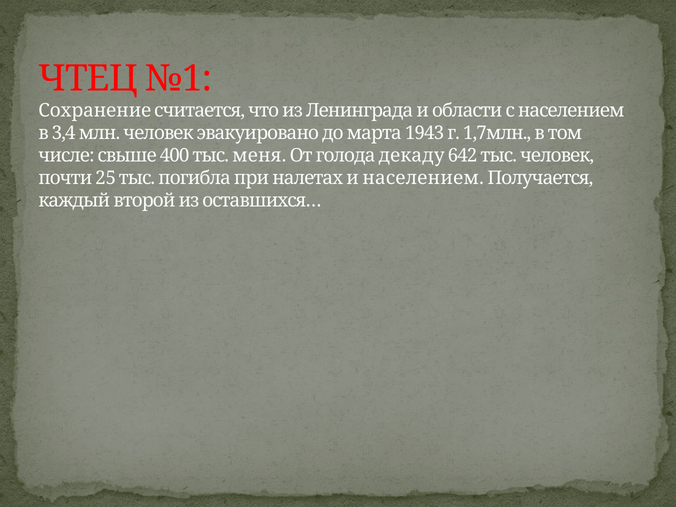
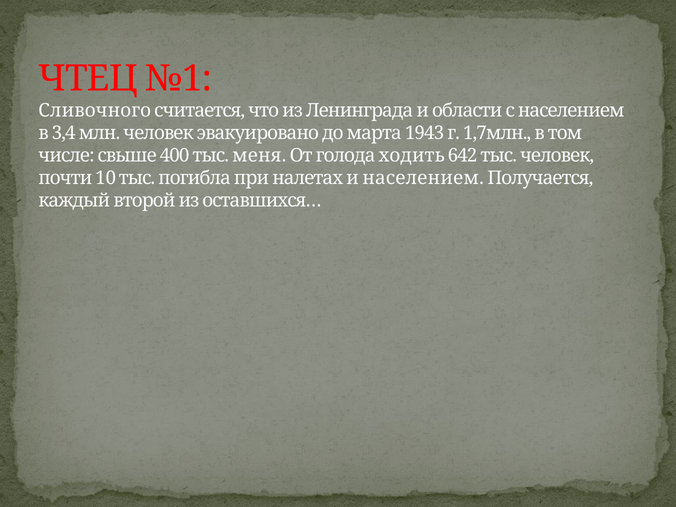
Сохранение: Сохранение -> Сливочного (95, 110)
декаду: декаду -> ходить (412, 156)
25: 25 -> 10 (106, 178)
